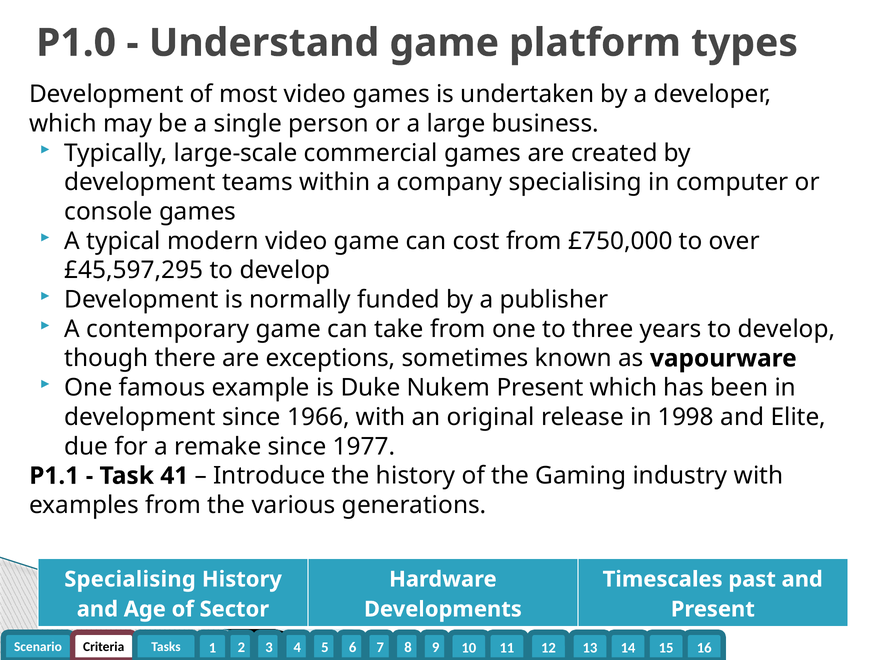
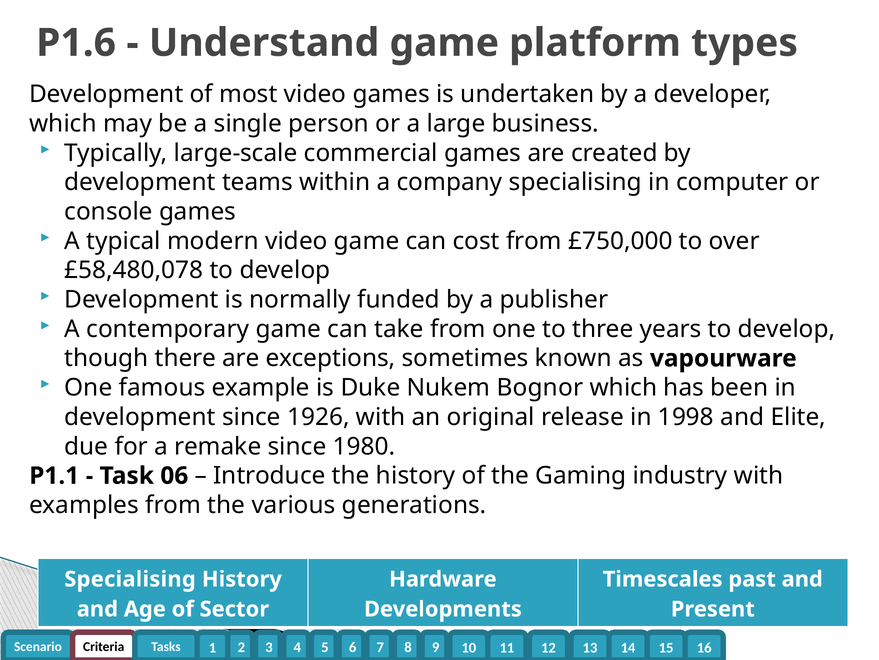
P1.0: P1.0 -> P1.6 (76, 43)
£45,597,295: £45,597,295 -> £58,480,078 (134, 270)
Nukem Present: Present -> Bognor (540, 387)
1966: 1966 -> 1926 (318, 417)
1977: 1977 -> 1980 (364, 446)
41: 41 -> 06 (174, 475)
